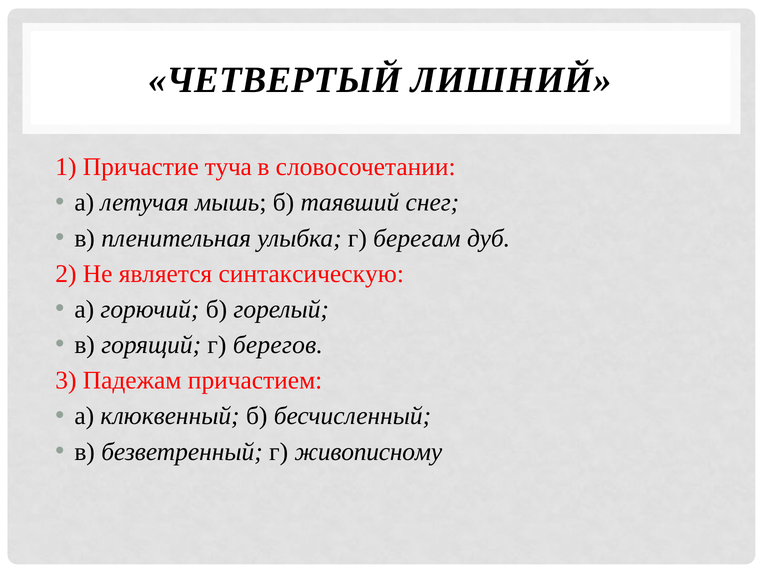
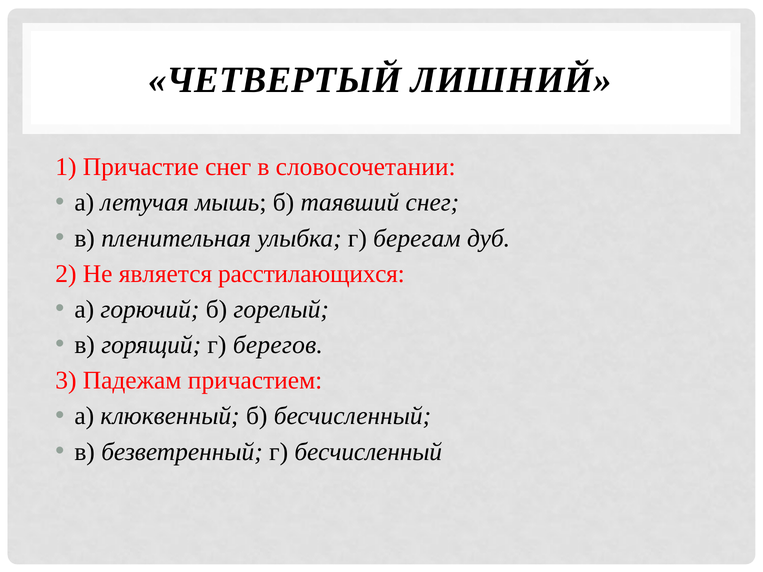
Причастие туча: туча -> снег (228, 167)
синтаксическую: синтаксическую -> расстилающихся (311, 274)
г живописному: живописному -> бесчисленный (368, 452)
